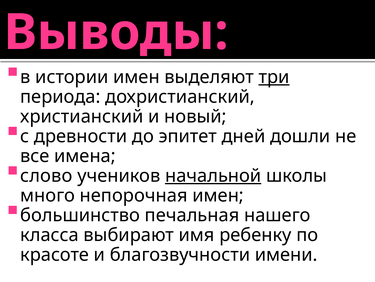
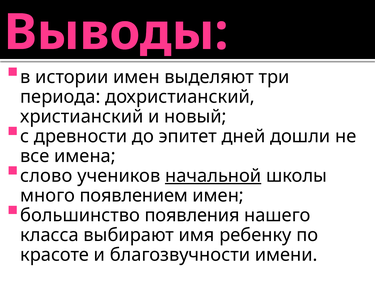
три underline: present -> none (274, 77)
непорочная: непорочная -> появлением (134, 195)
печальная: печальная -> появления (192, 215)
